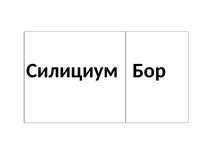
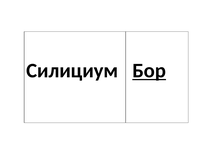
Бор underline: none -> present (149, 70)
